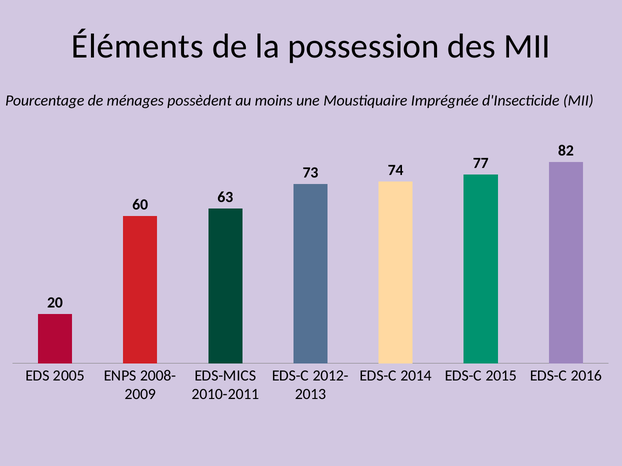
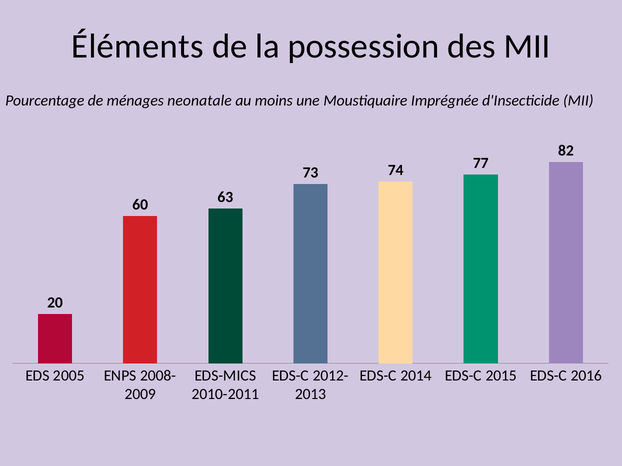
possèdent: possèdent -> neonatale (200, 101)
